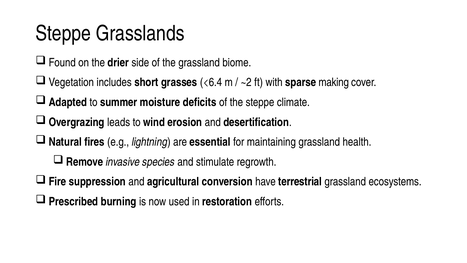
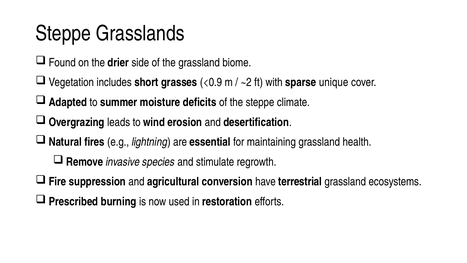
<6.4: <6.4 -> <0.9 (211, 82)
making: making -> unique (334, 82)
